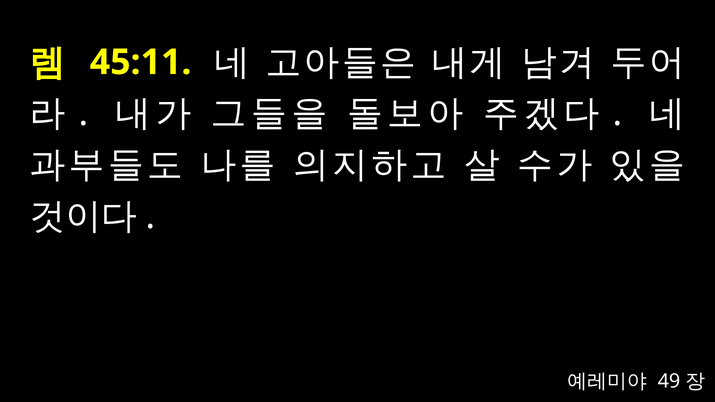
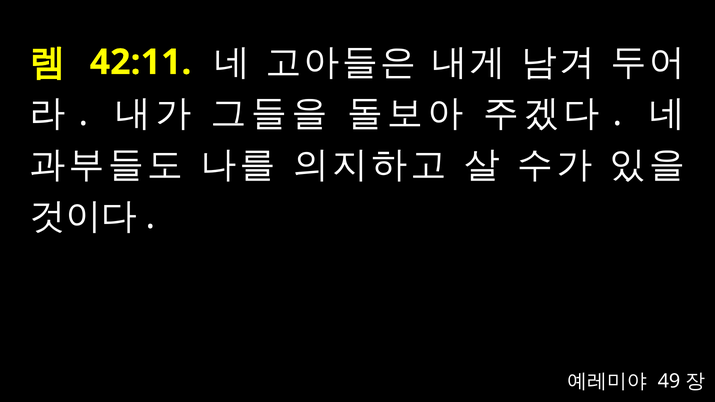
45:11: 45:11 -> 42:11 (141, 62)
